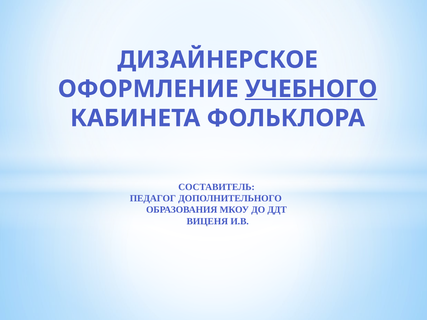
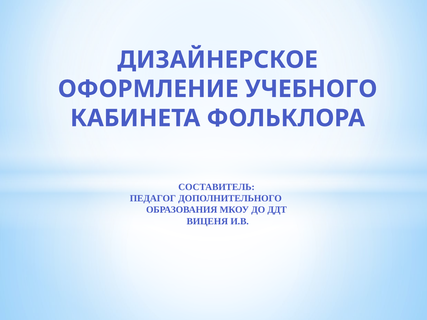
УЧЕБНОГО underline: present -> none (311, 89)
